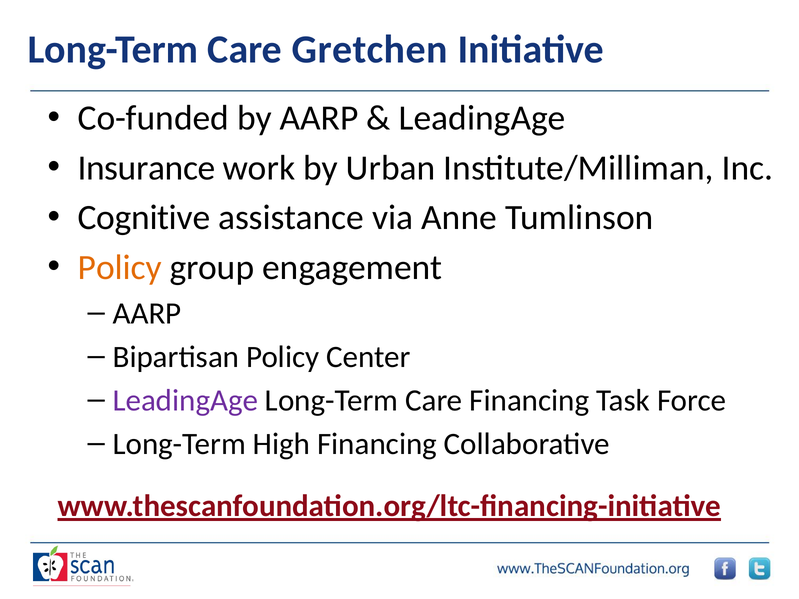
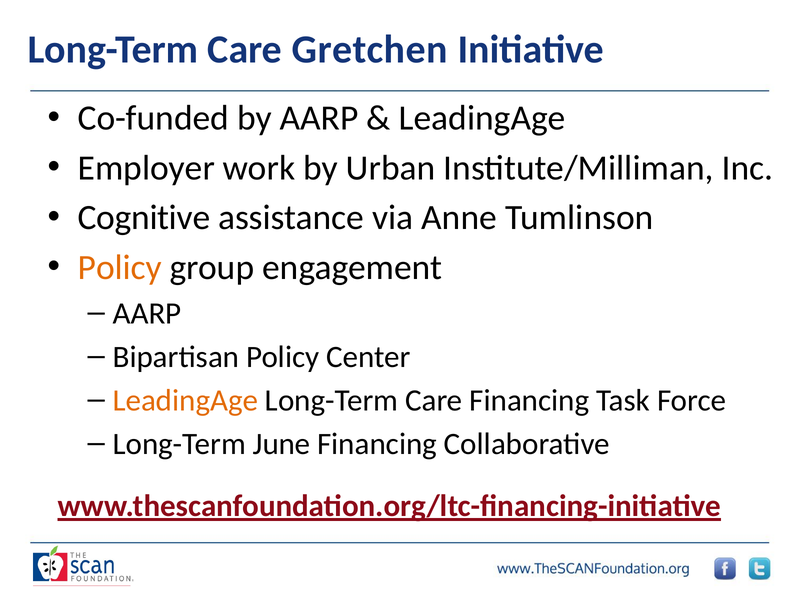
Insurance: Insurance -> Employer (146, 168)
LeadingAge colour: purple -> orange (185, 400)
High: High -> June (282, 444)
